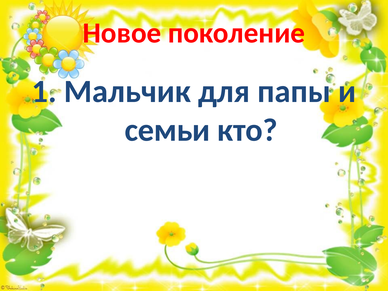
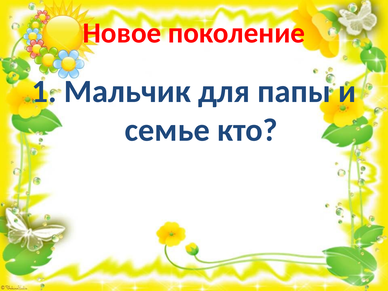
семьи: семьи -> семье (167, 130)
